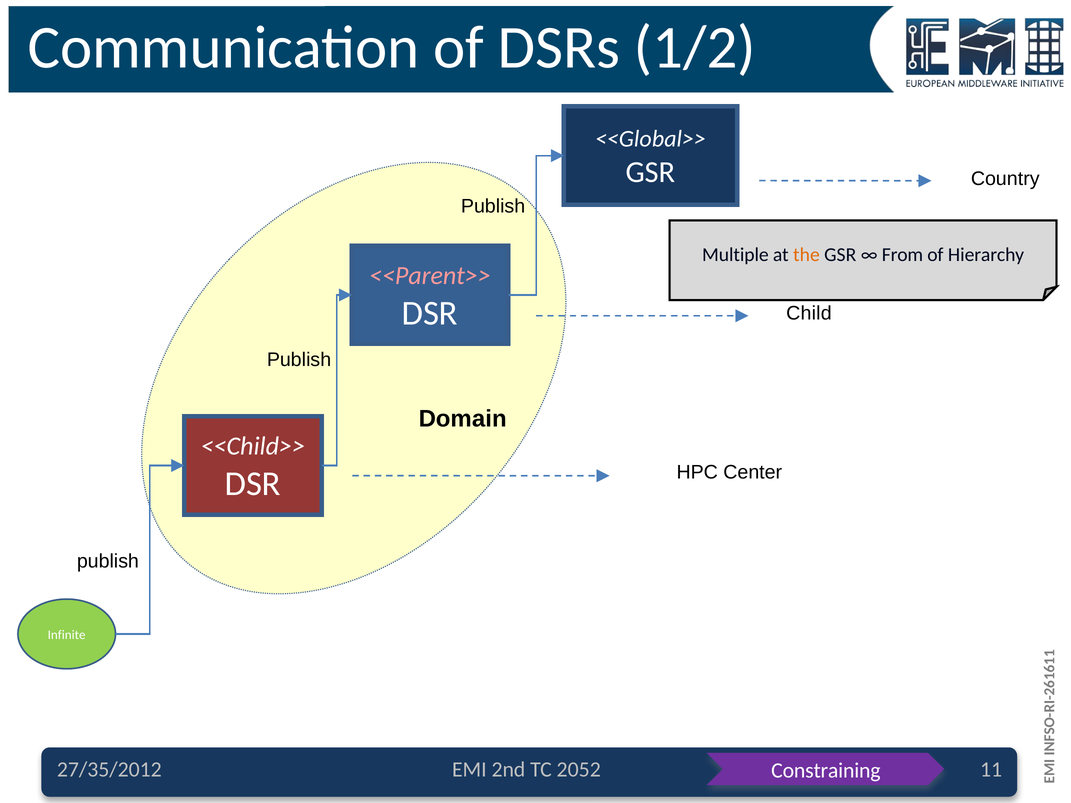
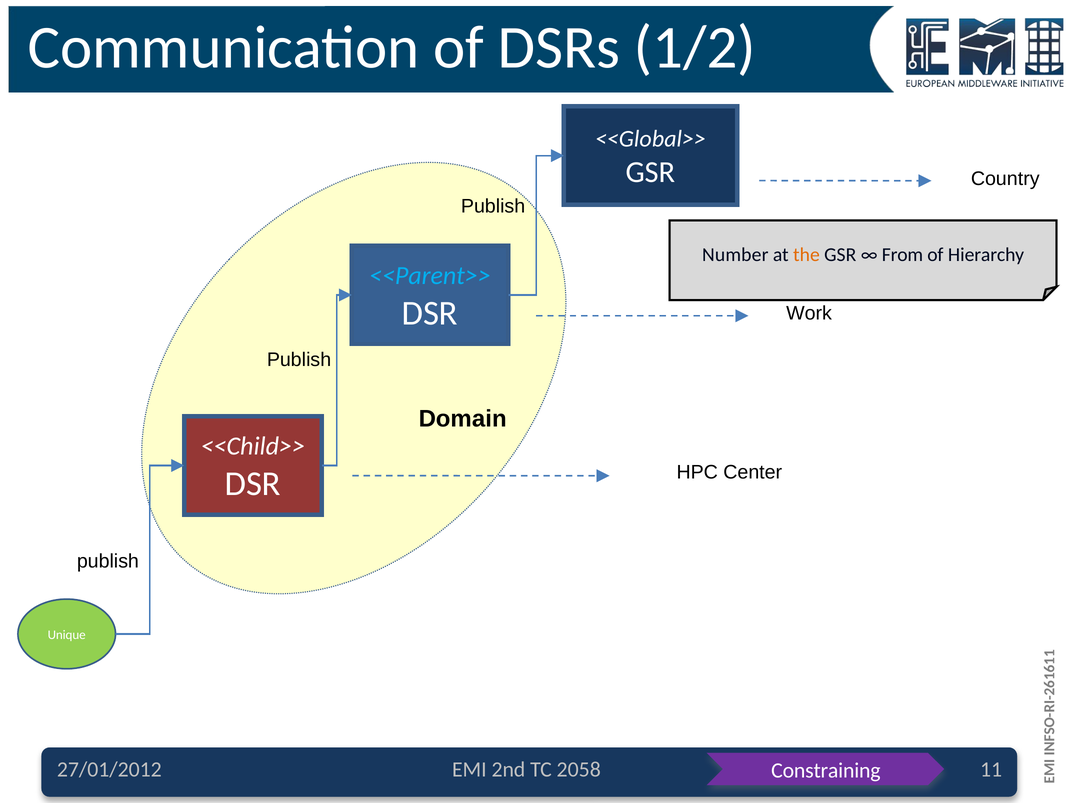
Multiple: Multiple -> Number (735, 255)
<<Parent>> colour: pink -> light blue (430, 276)
Child: Child -> Work (809, 313)
Infinite: Infinite -> Unique (67, 635)
27/35/2012: 27/35/2012 -> 27/01/2012 (109, 770)
2052: 2052 -> 2058 (579, 770)
